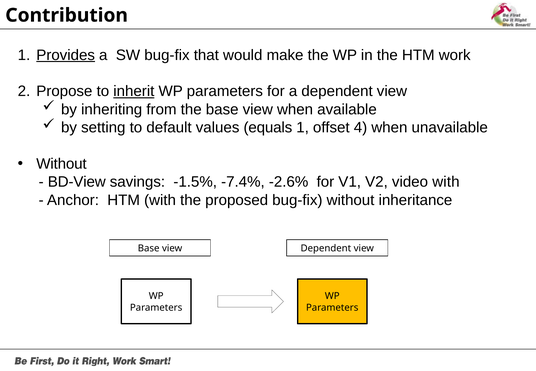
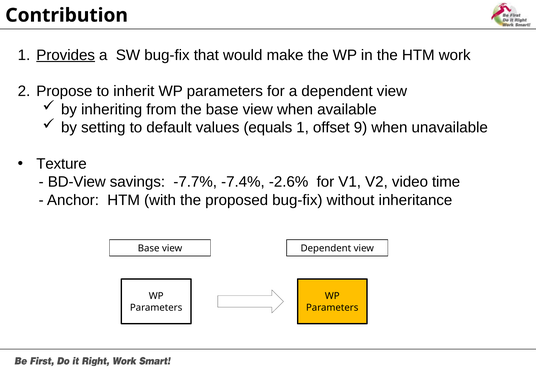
inherit underline: present -> none (134, 91)
4: 4 -> 9 (361, 128)
Without: Without -> Texture (61, 164)
-1.5%: -1.5% -> -7.7% (195, 182)
video with: with -> time (446, 182)
